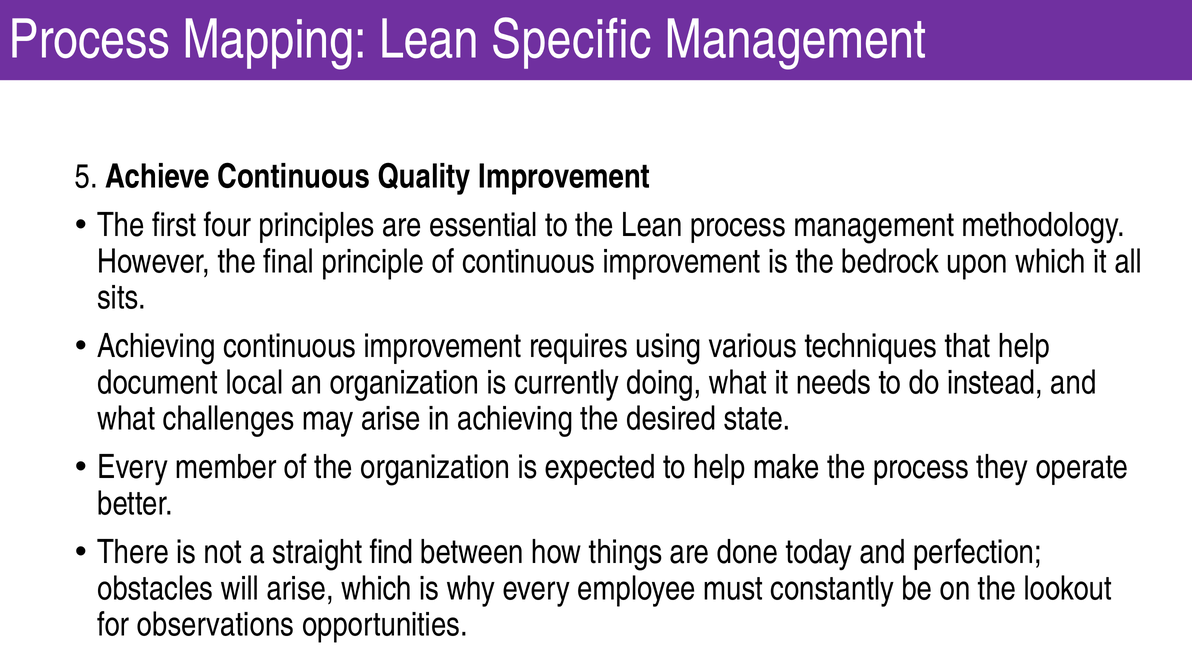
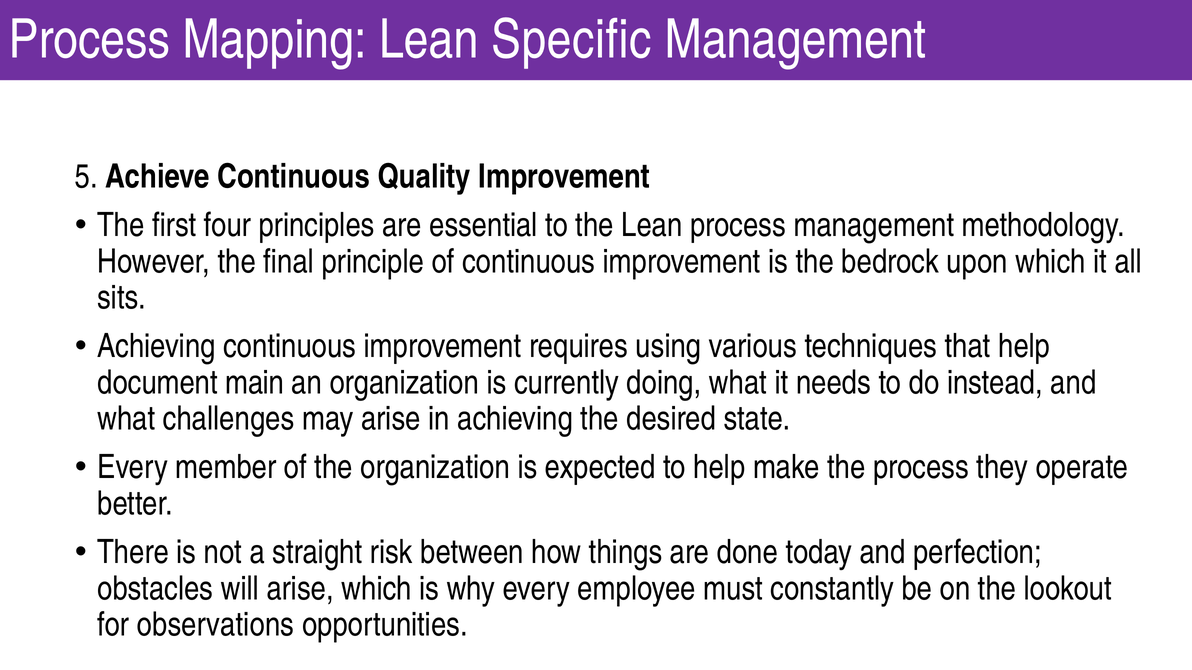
local: local -> main (255, 383)
find: find -> risk (391, 553)
